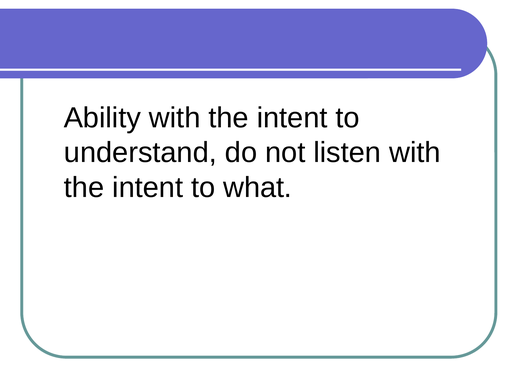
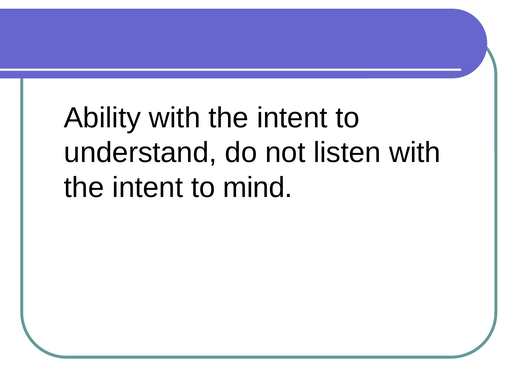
what: what -> mind (258, 187)
